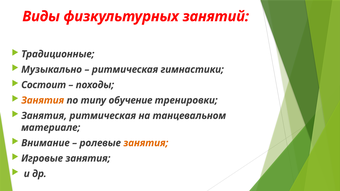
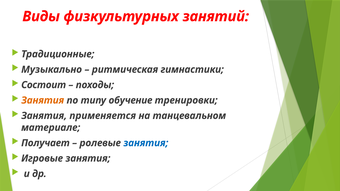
Занятия ритмическая: ритмическая -> применяется (103, 116)
Внимание: Внимание -> Получает (45, 143)
занятия colour: orange -> blue (146, 143)
